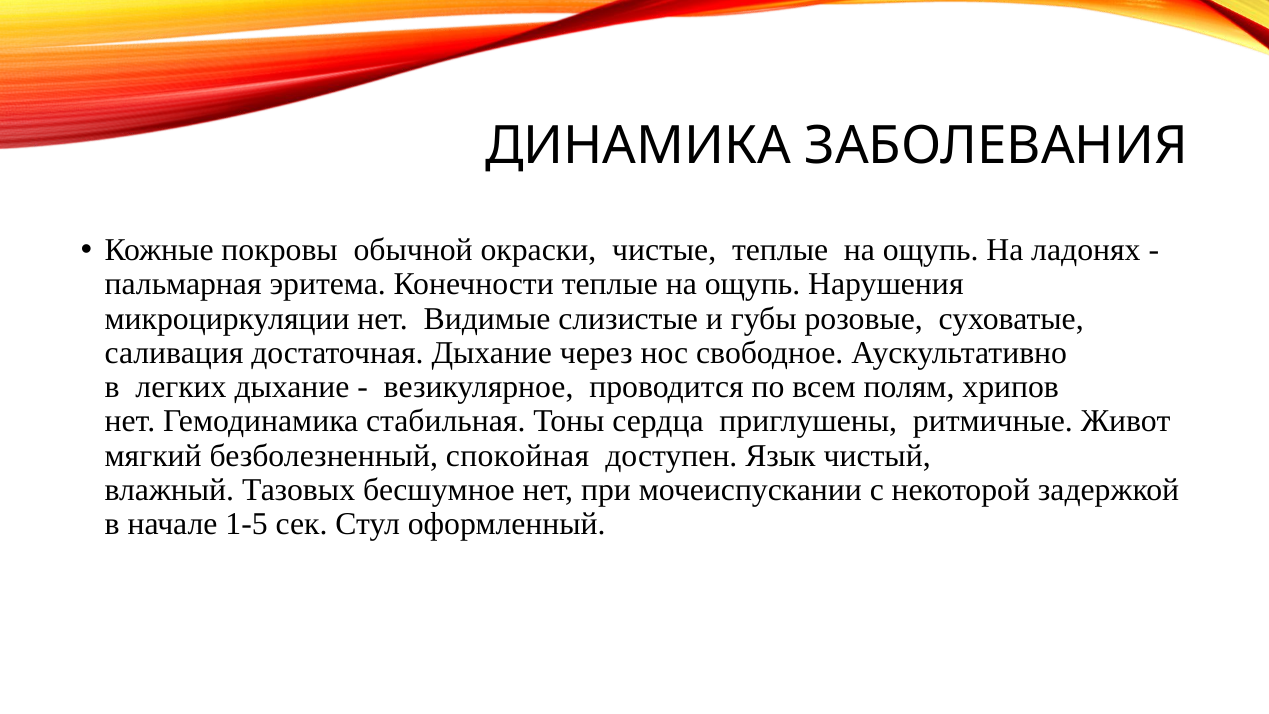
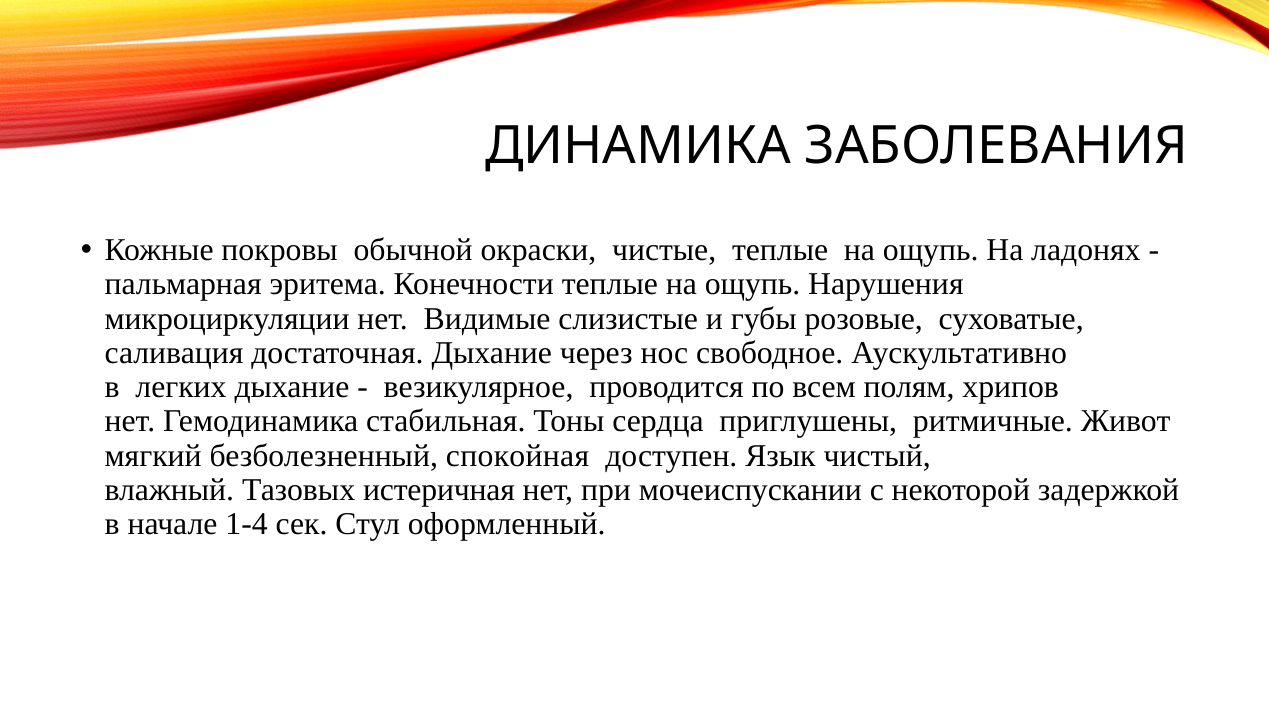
бесшумное: бесшумное -> истеричная (439, 490)
1-5: 1-5 -> 1-4 (247, 524)
